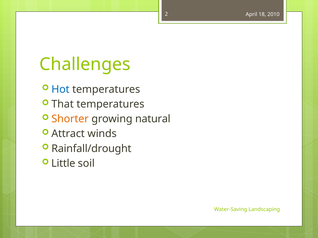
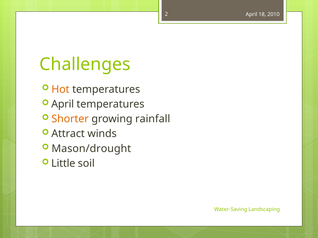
Hot colour: blue -> orange (60, 90)
That: That -> April (63, 104)
natural: natural -> rainfall (153, 119)
Rainfall/drought: Rainfall/drought -> Mason/drought (91, 149)
